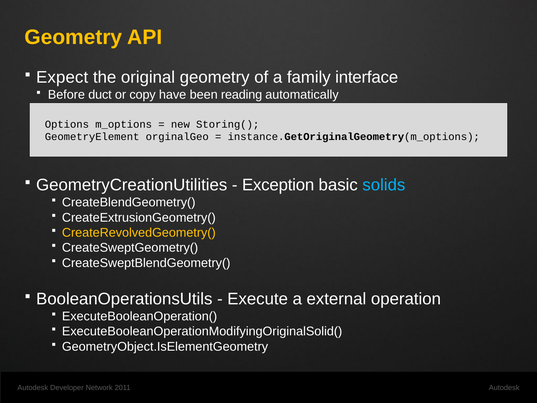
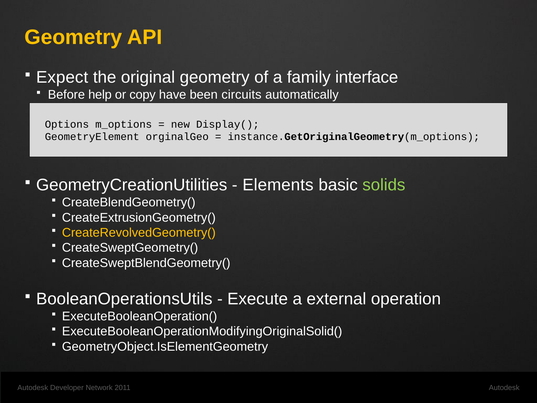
duct: duct -> help (100, 95)
reading: reading -> circuits (241, 95)
Storing(: Storing( -> Display( (228, 124)
Exception: Exception -> Elements (278, 185)
solids colour: light blue -> light green (384, 185)
